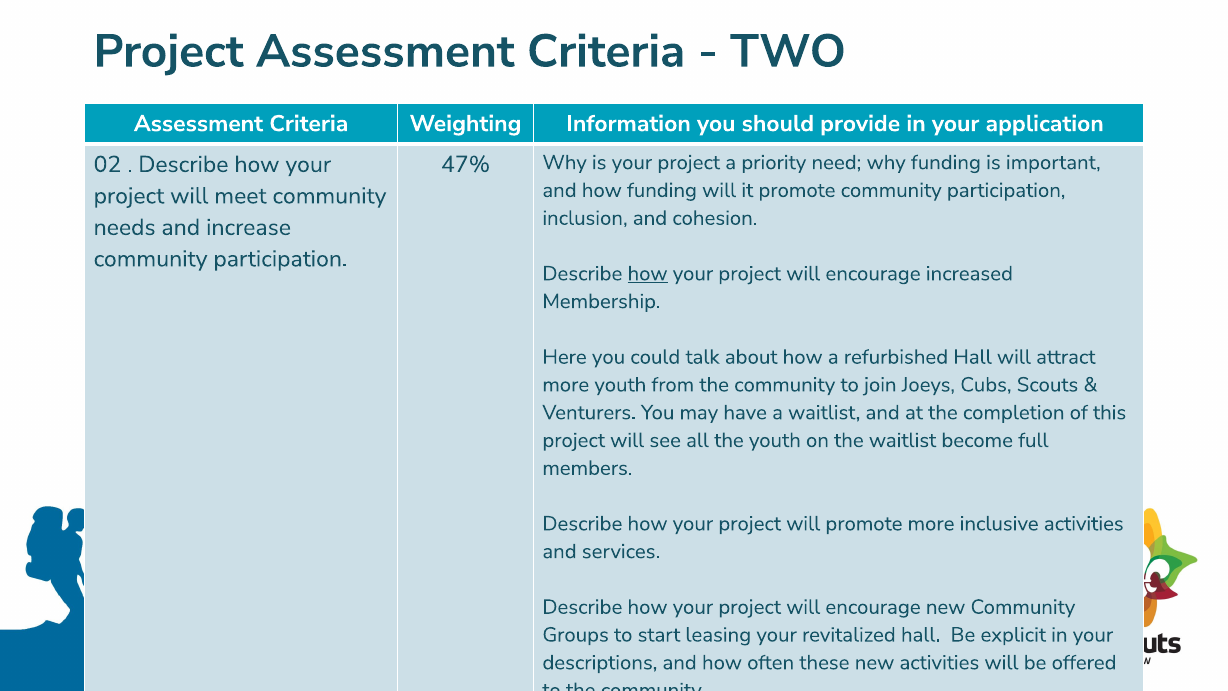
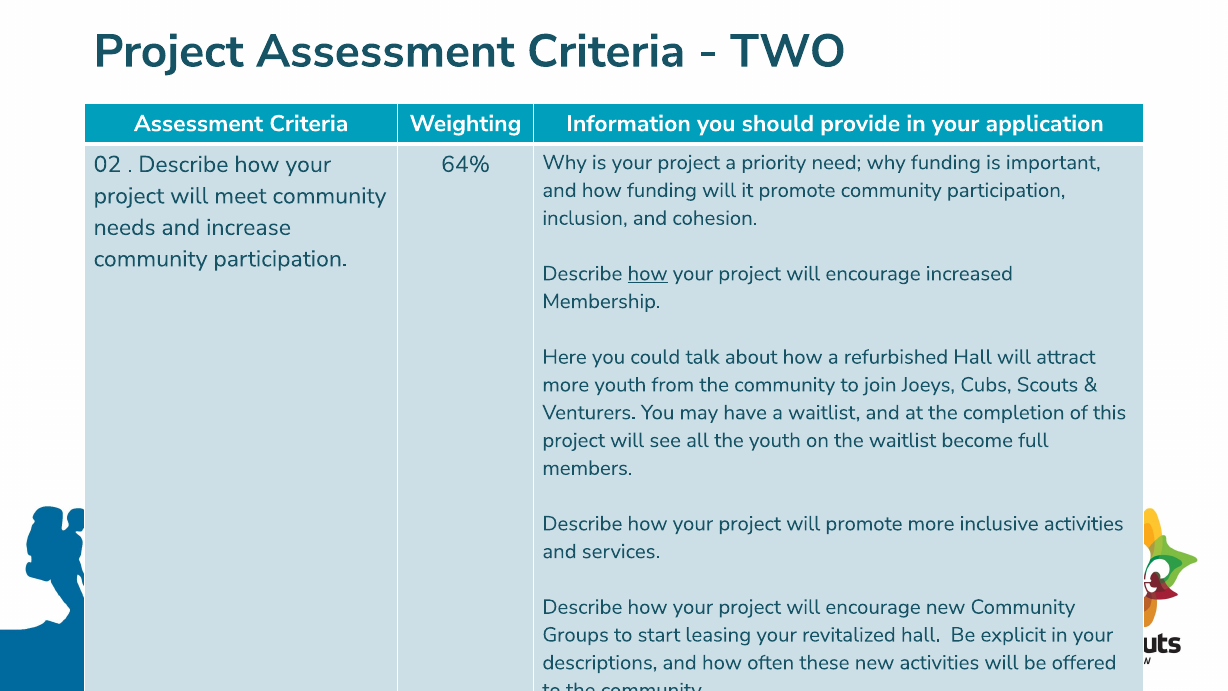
47%: 47% -> 64% (466, 164)
